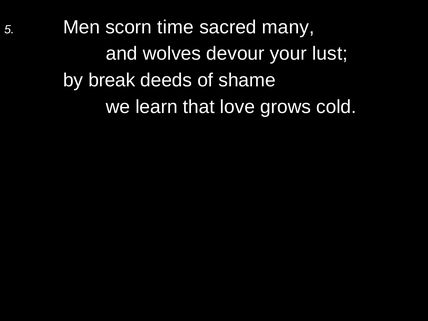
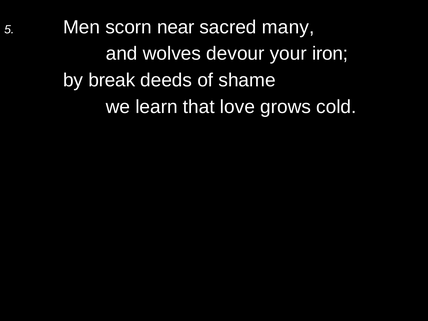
time: time -> near (176, 27)
lust: lust -> iron (330, 54)
